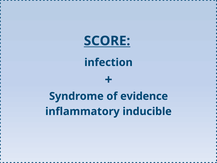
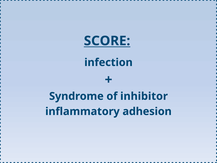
evidence: evidence -> inhibitor (144, 96)
inducible: inducible -> adhesion (147, 111)
